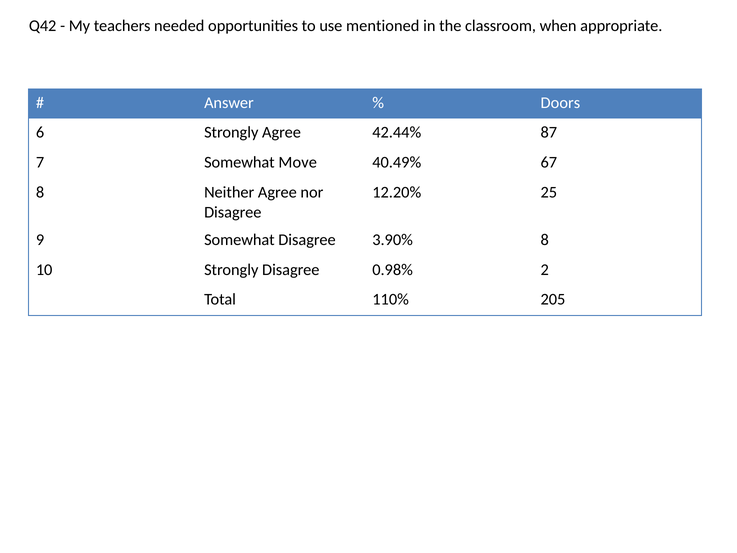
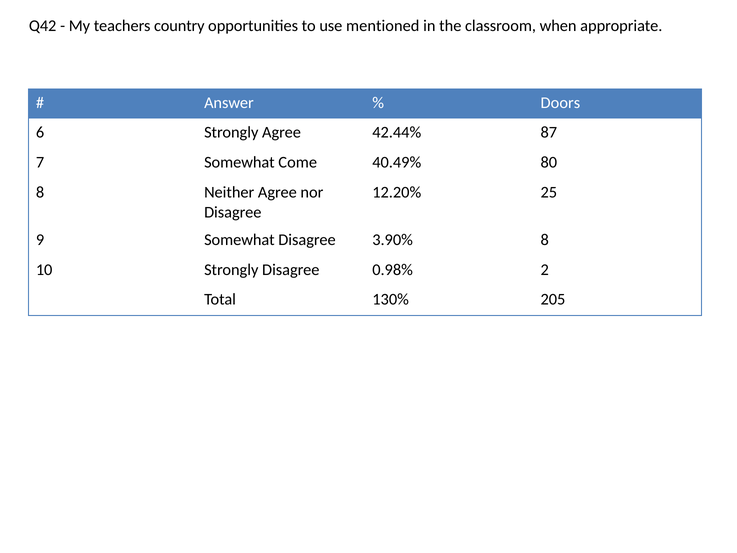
needed: needed -> country (179, 26)
Move: Move -> Come (298, 162)
67: 67 -> 80 (549, 162)
110%: 110% -> 130% (391, 299)
